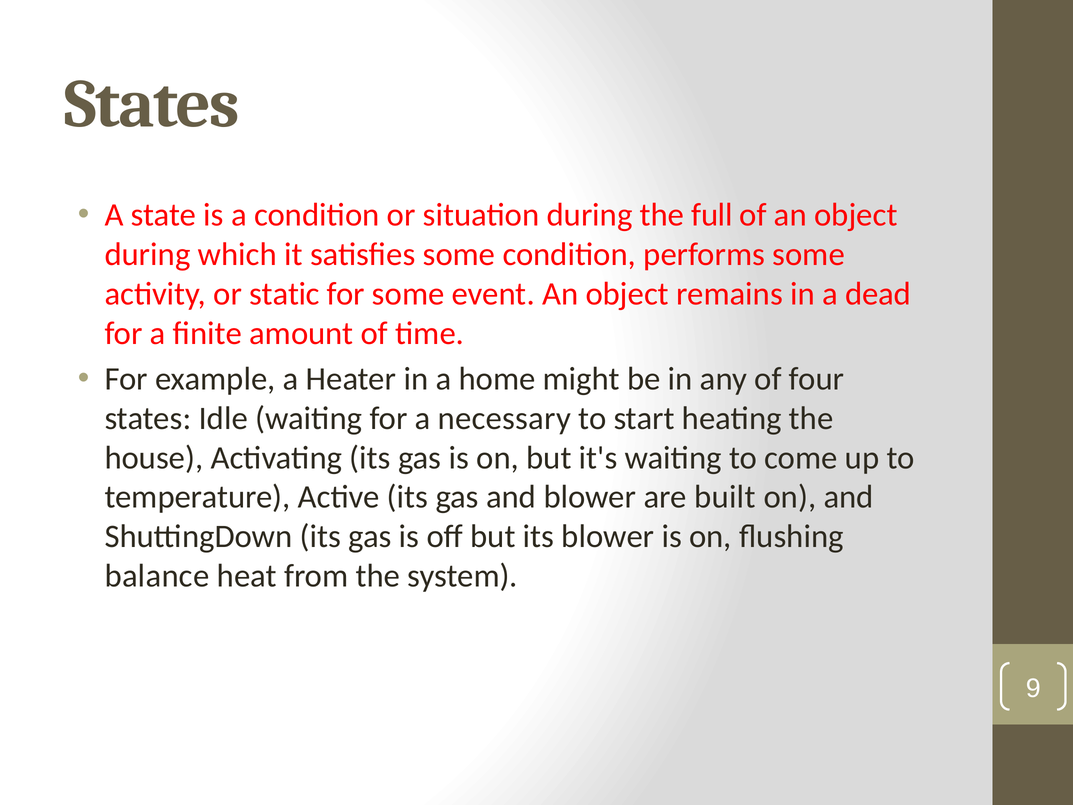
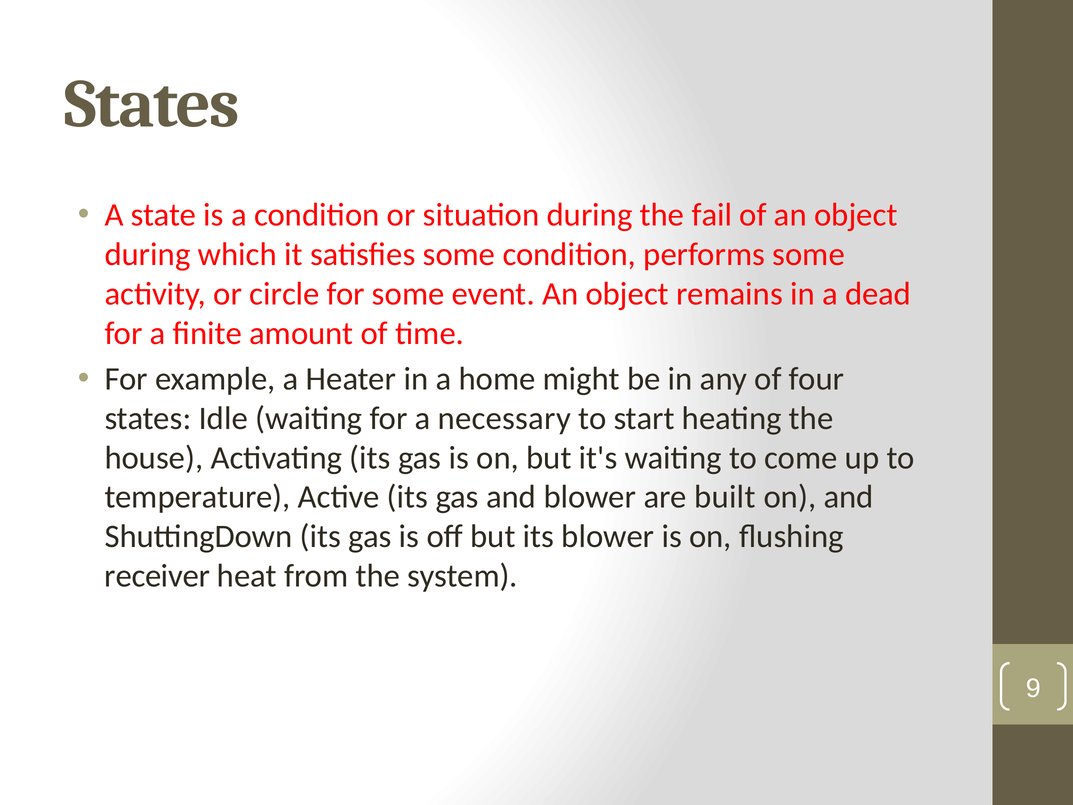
full: full -> fail (712, 215)
static: static -> circle (284, 294)
balance: balance -> receiver (157, 576)
